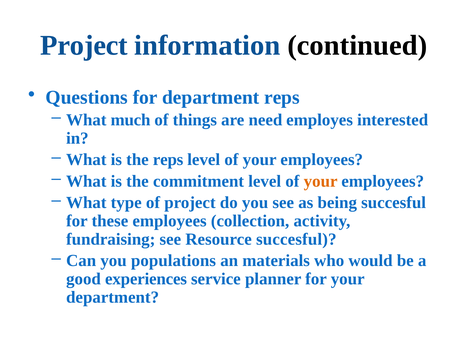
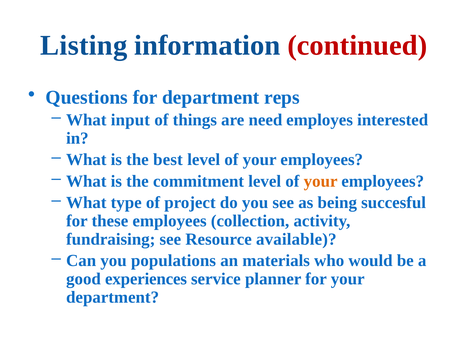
Project: Project -> Listing (84, 45)
continued colour: black -> red (357, 45)
much: much -> input (130, 120)
the reps: reps -> best (168, 160)
Resource succesful: succesful -> available (296, 239)
